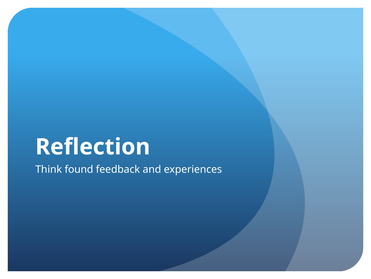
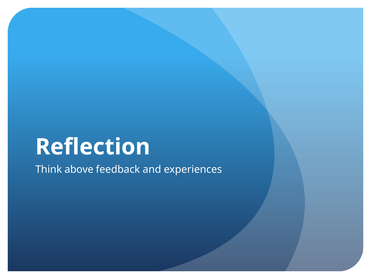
found: found -> above (79, 169)
